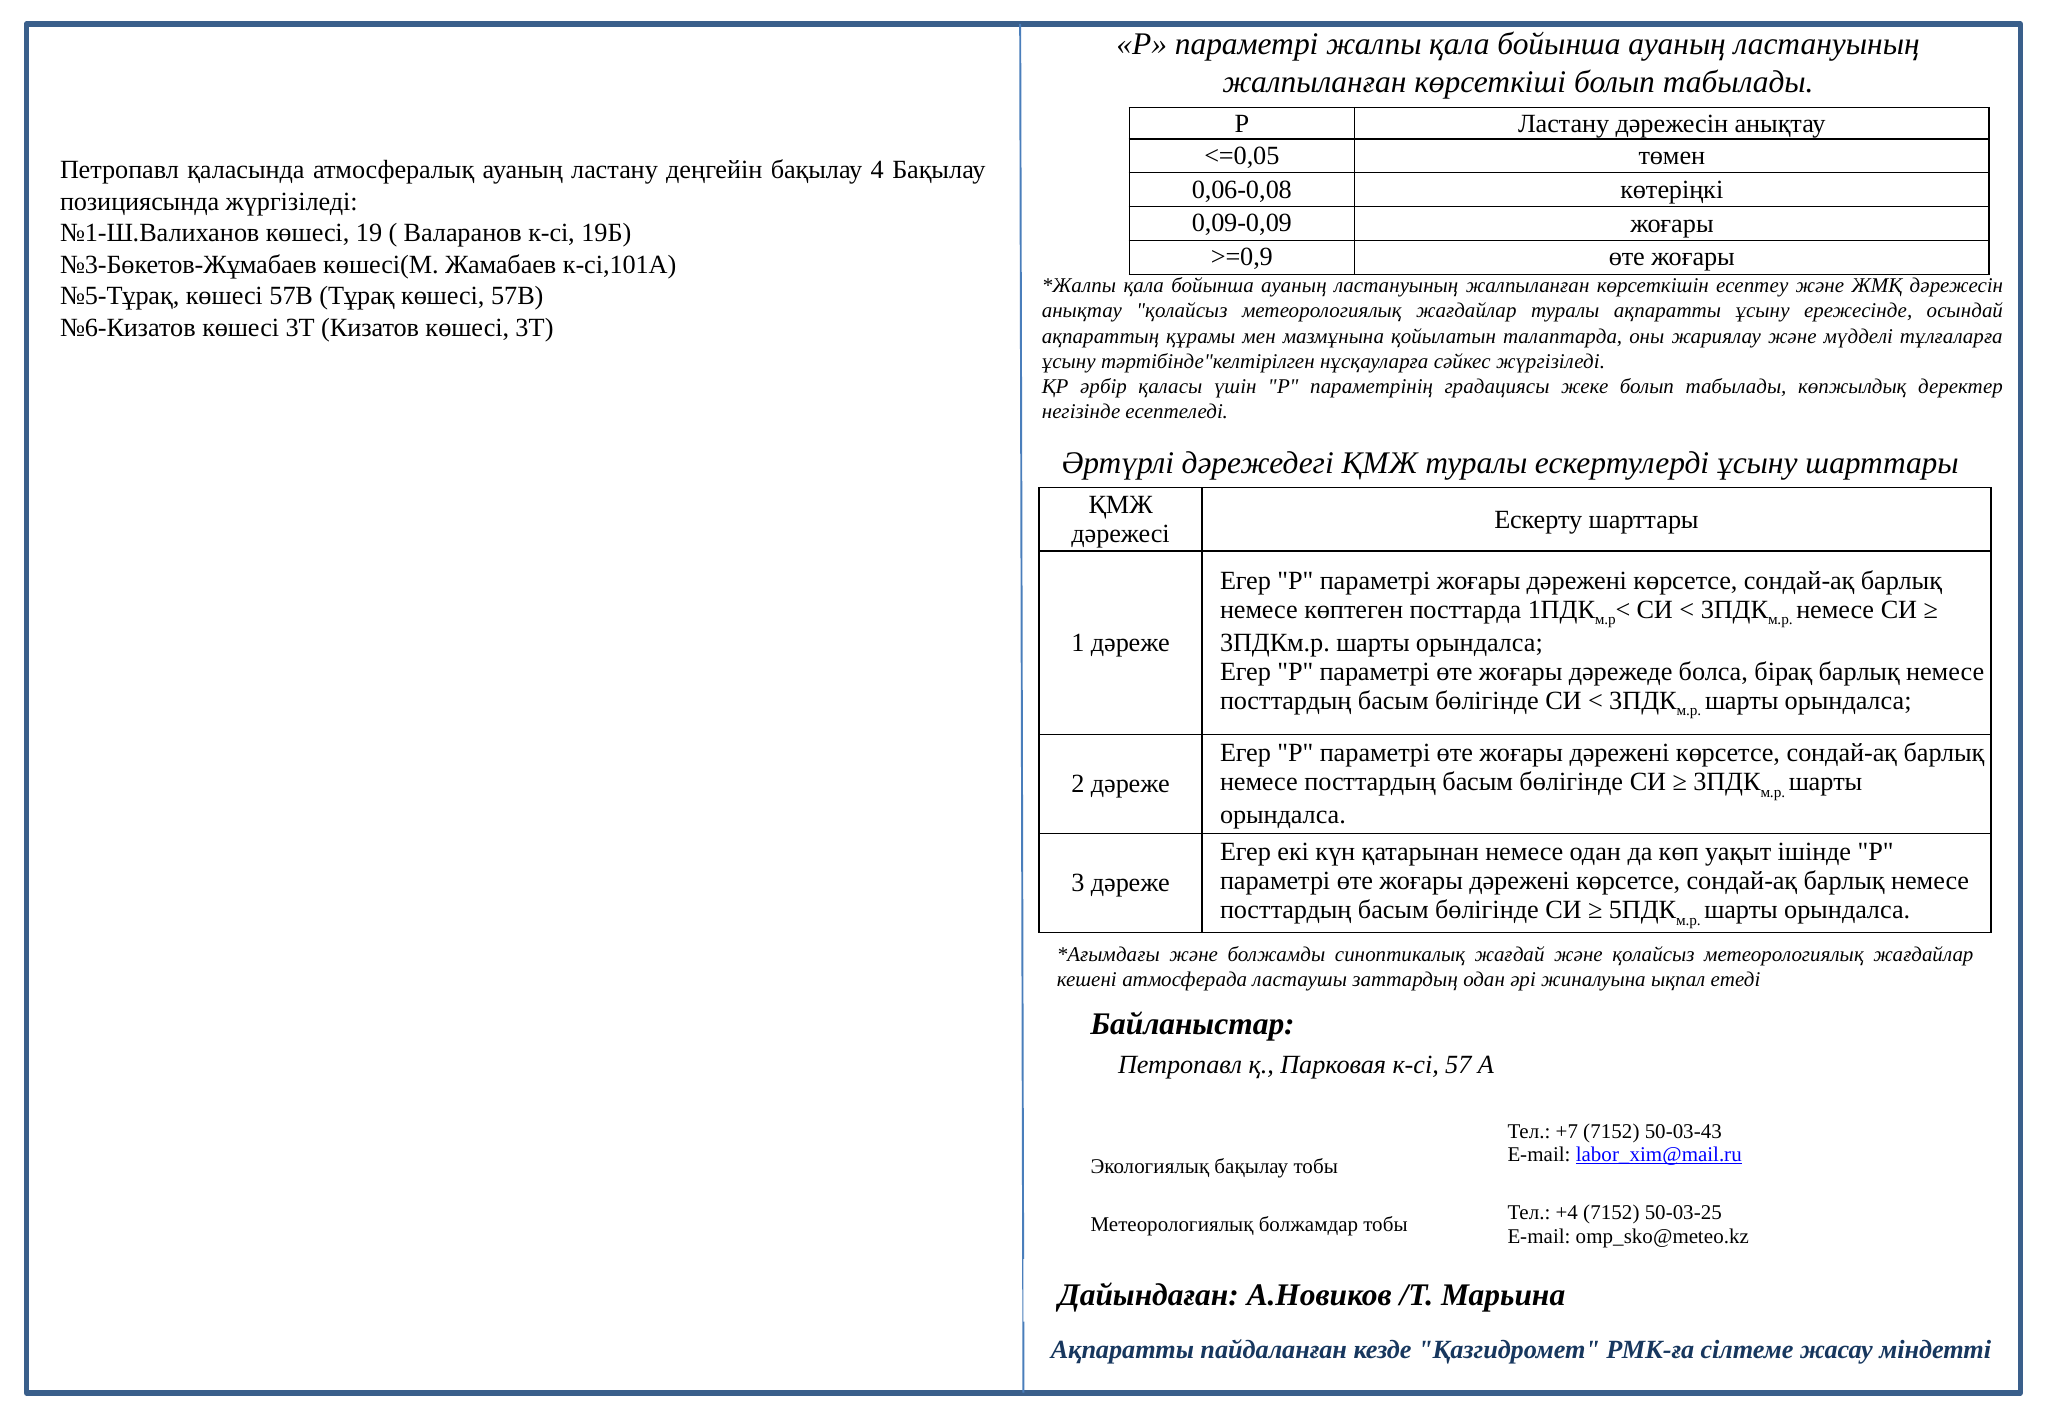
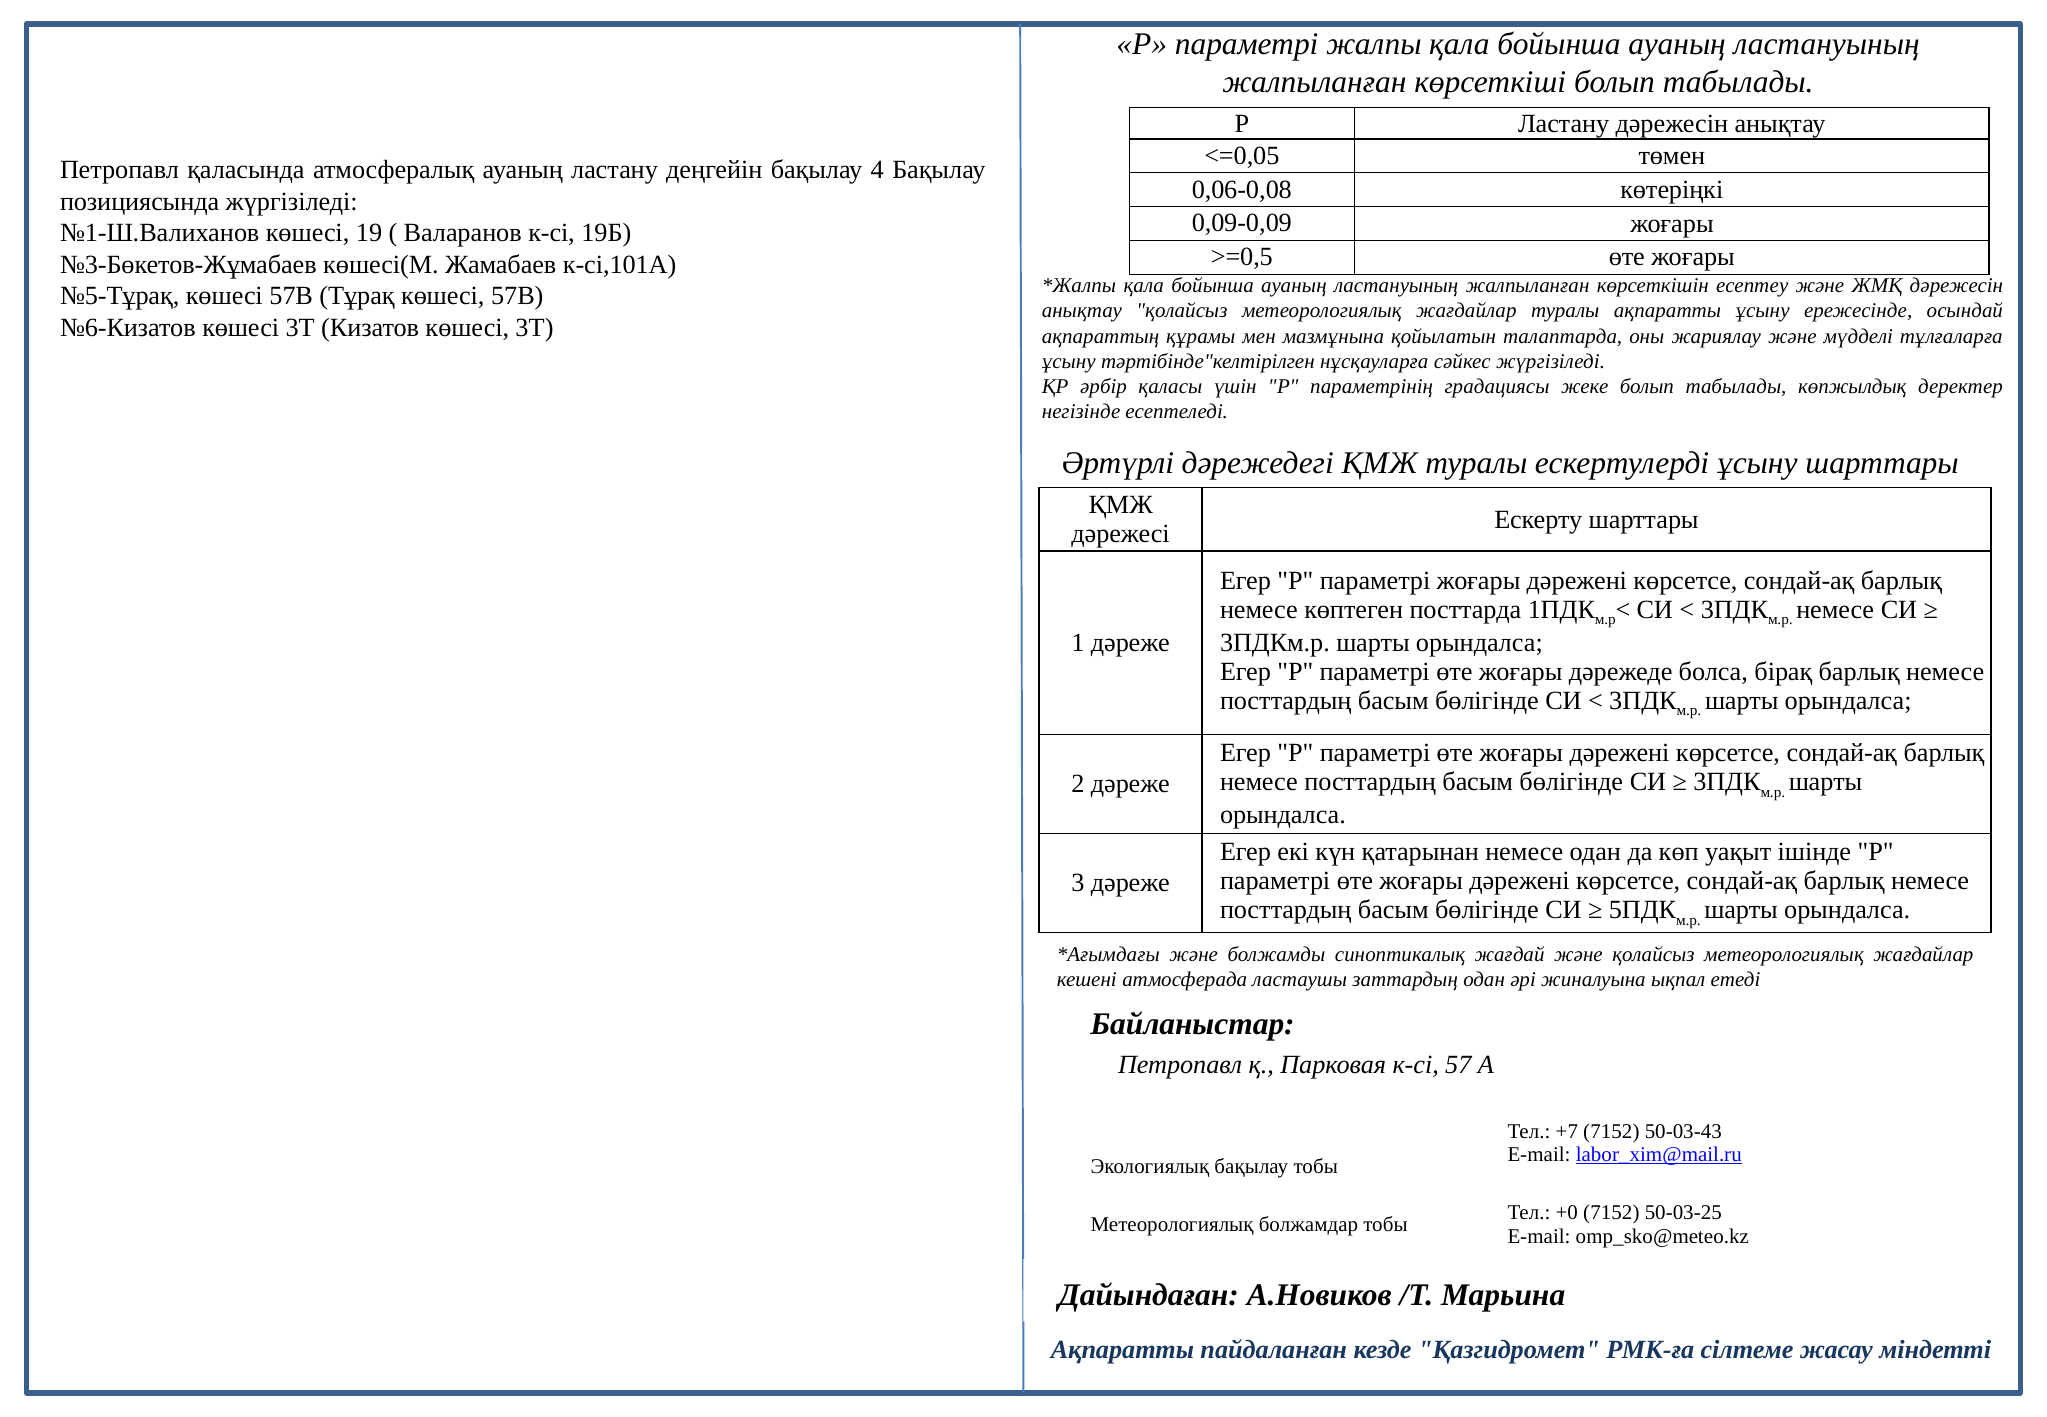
>=0,9: >=0,9 -> >=0,5 (1242, 257)
+4: +4 -> +0 (1567, 1213)
